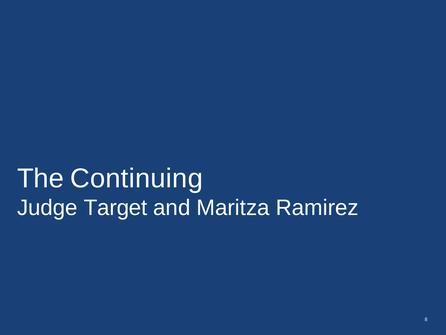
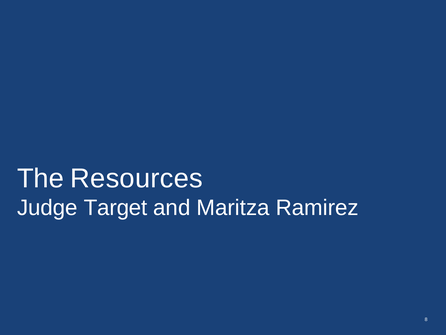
Continuing: Continuing -> Resources (137, 178)
